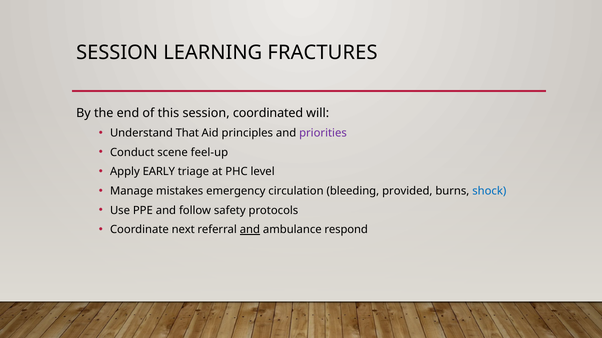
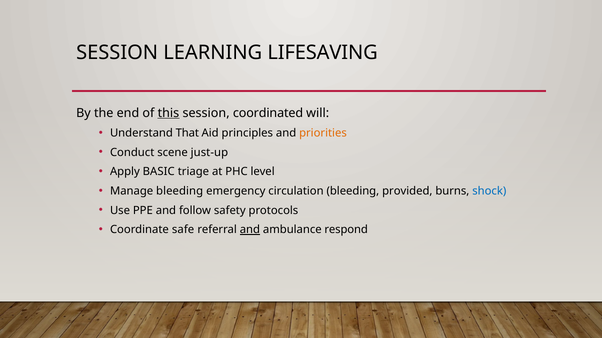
FRACTURES: FRACTURES -> LIFESAVING (323, 53)
this underline: none -> present (168, 113)
priorities colour: purple -> orange (323, 133)
feel-up: feel-up -> just-up (209, 153)
EARLY: EARLY -> BASIC (159, 172)
Manage mistakes: mistakes -> bleeding (180, 191)
next: next -> safe (183, 230)
